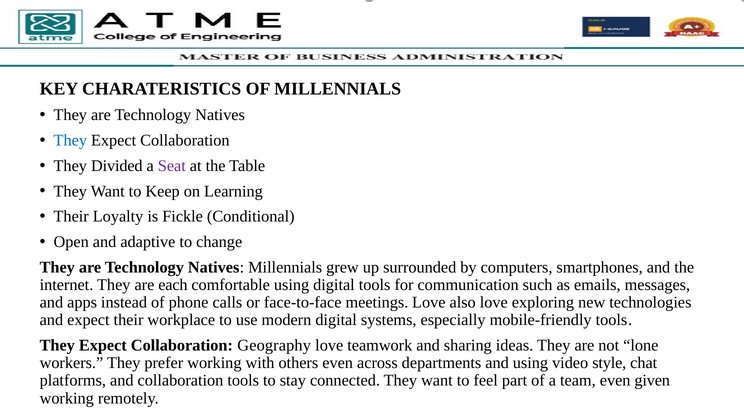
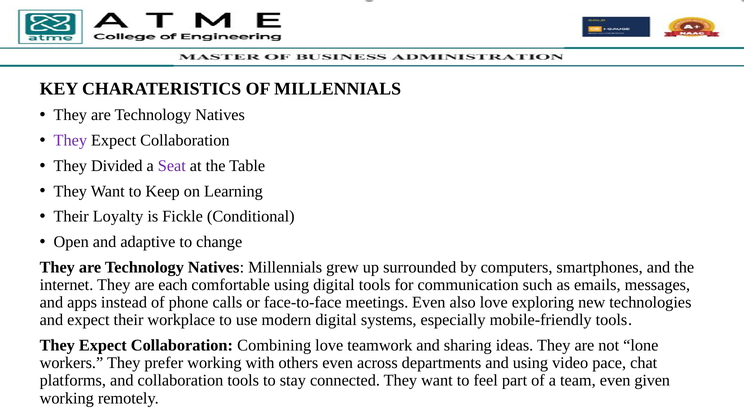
They colour: blue -> purple (70, 140)
meetings Love: Love -> Even (429, 302)
Geography: Geography -> Combining (274, 345)
style: style -> pace (609, 363)
